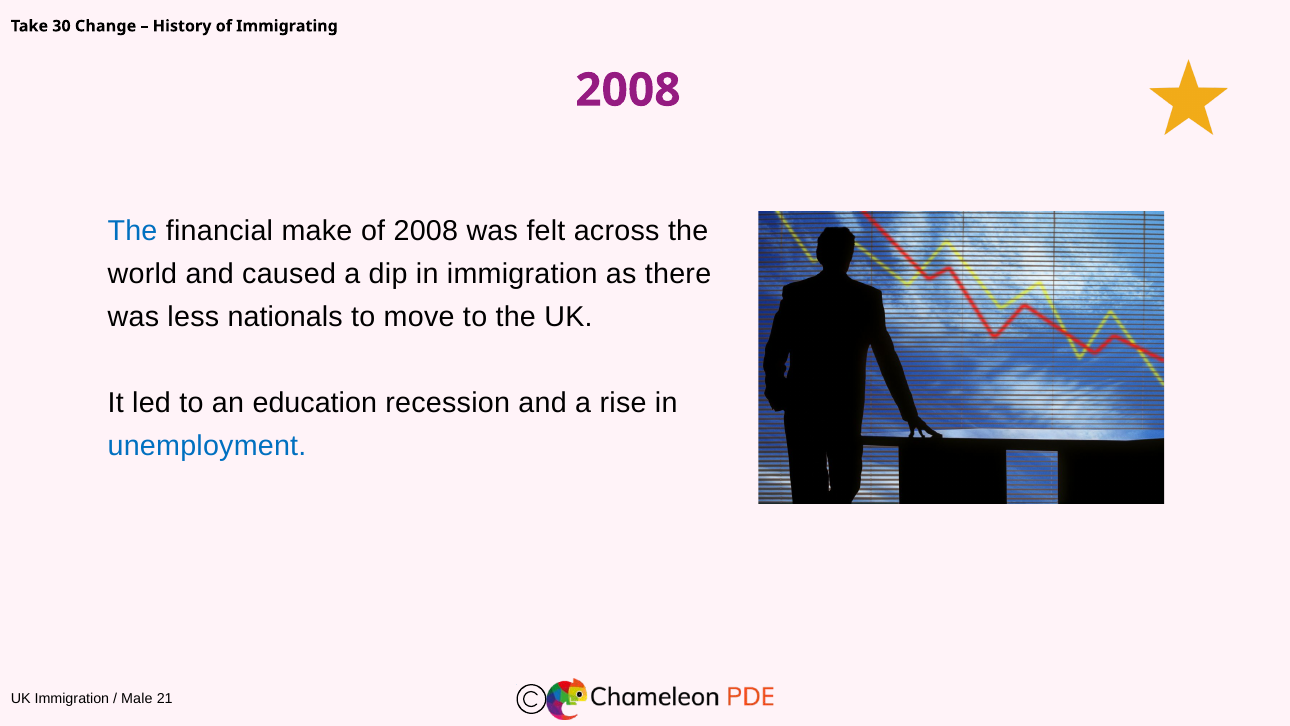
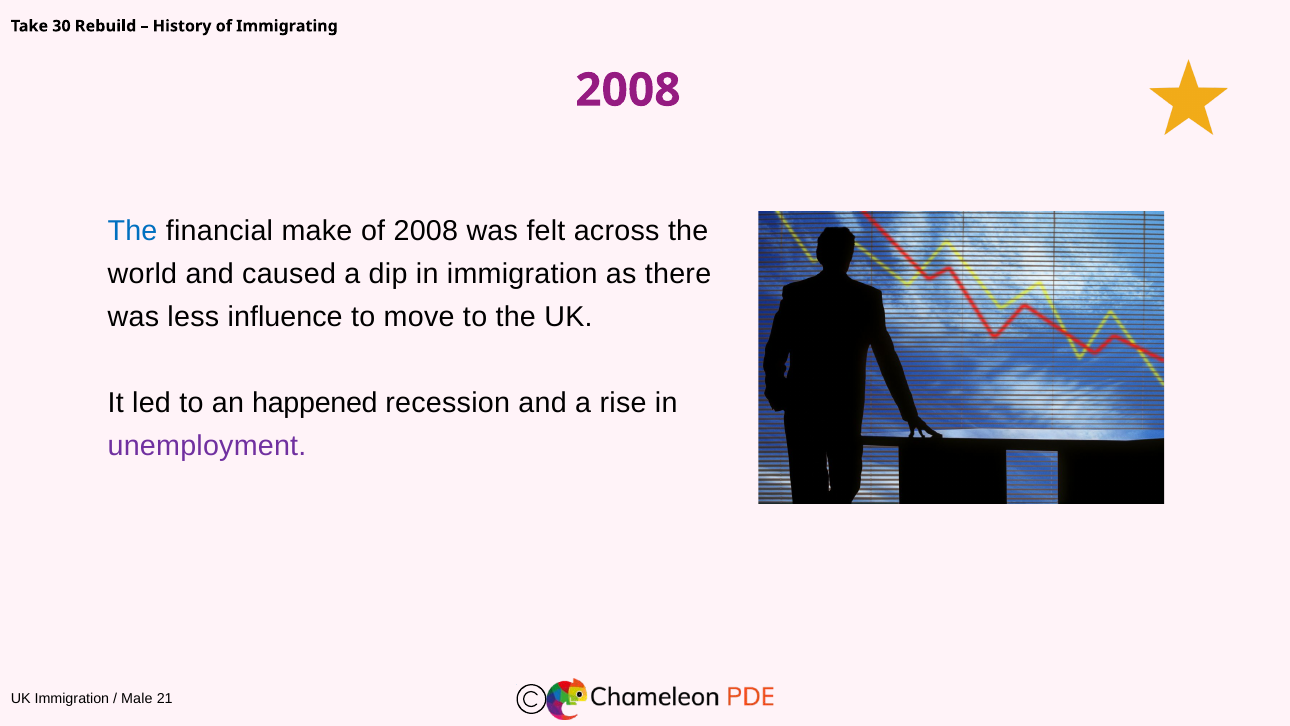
Change: Change -> Rebuild (106, 26)
nationals: nationals -> influence (285, 317)
education: education -> happened (315, 403)
unemployment colour: blue -> purple (207, 445)
